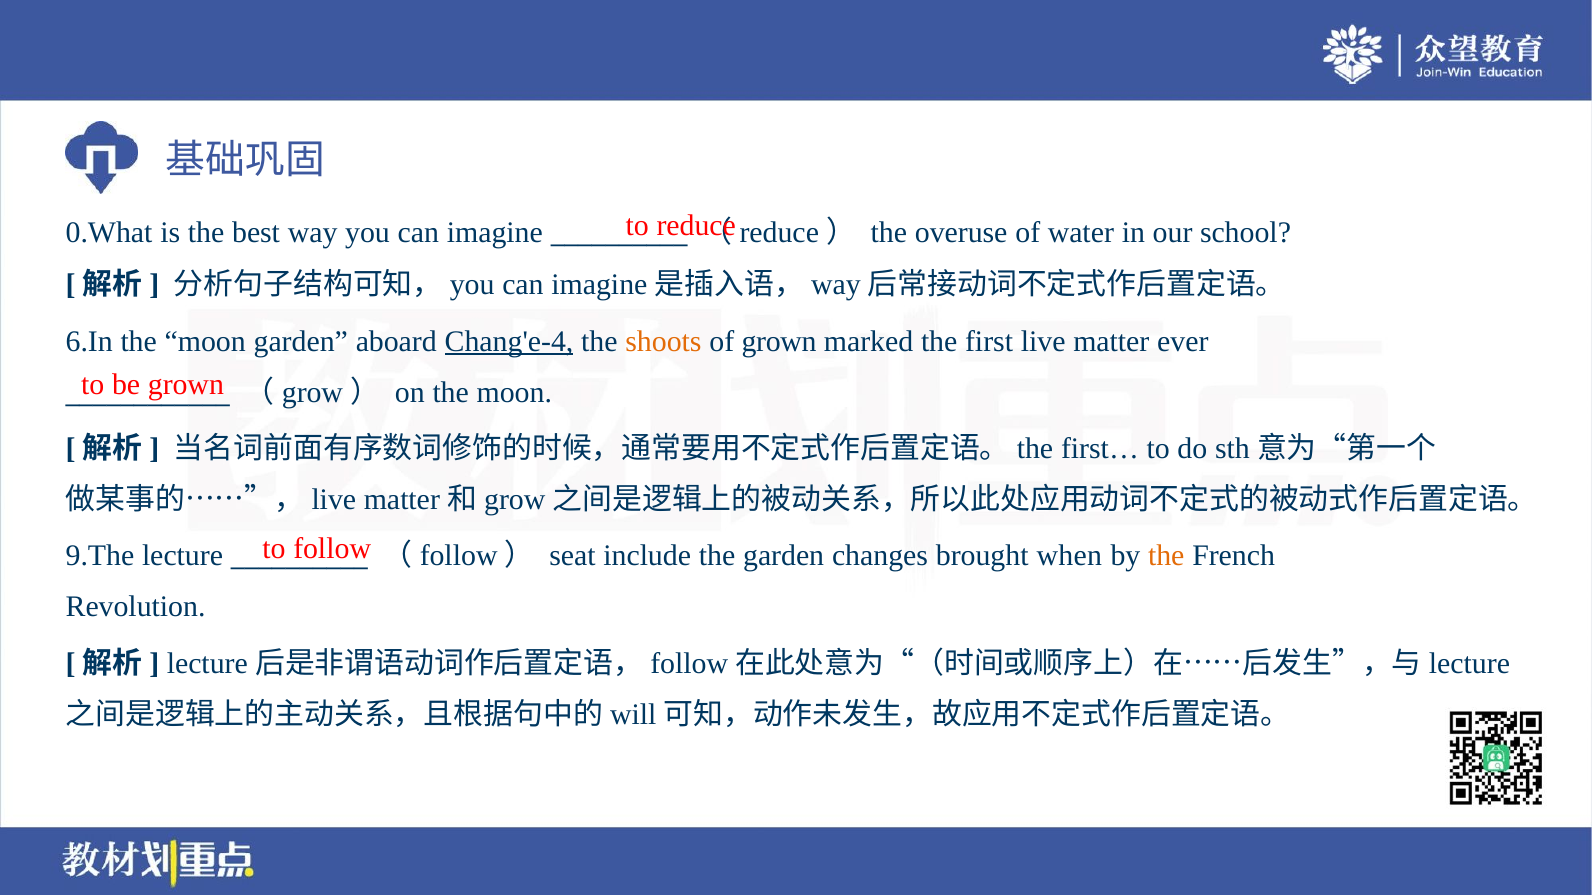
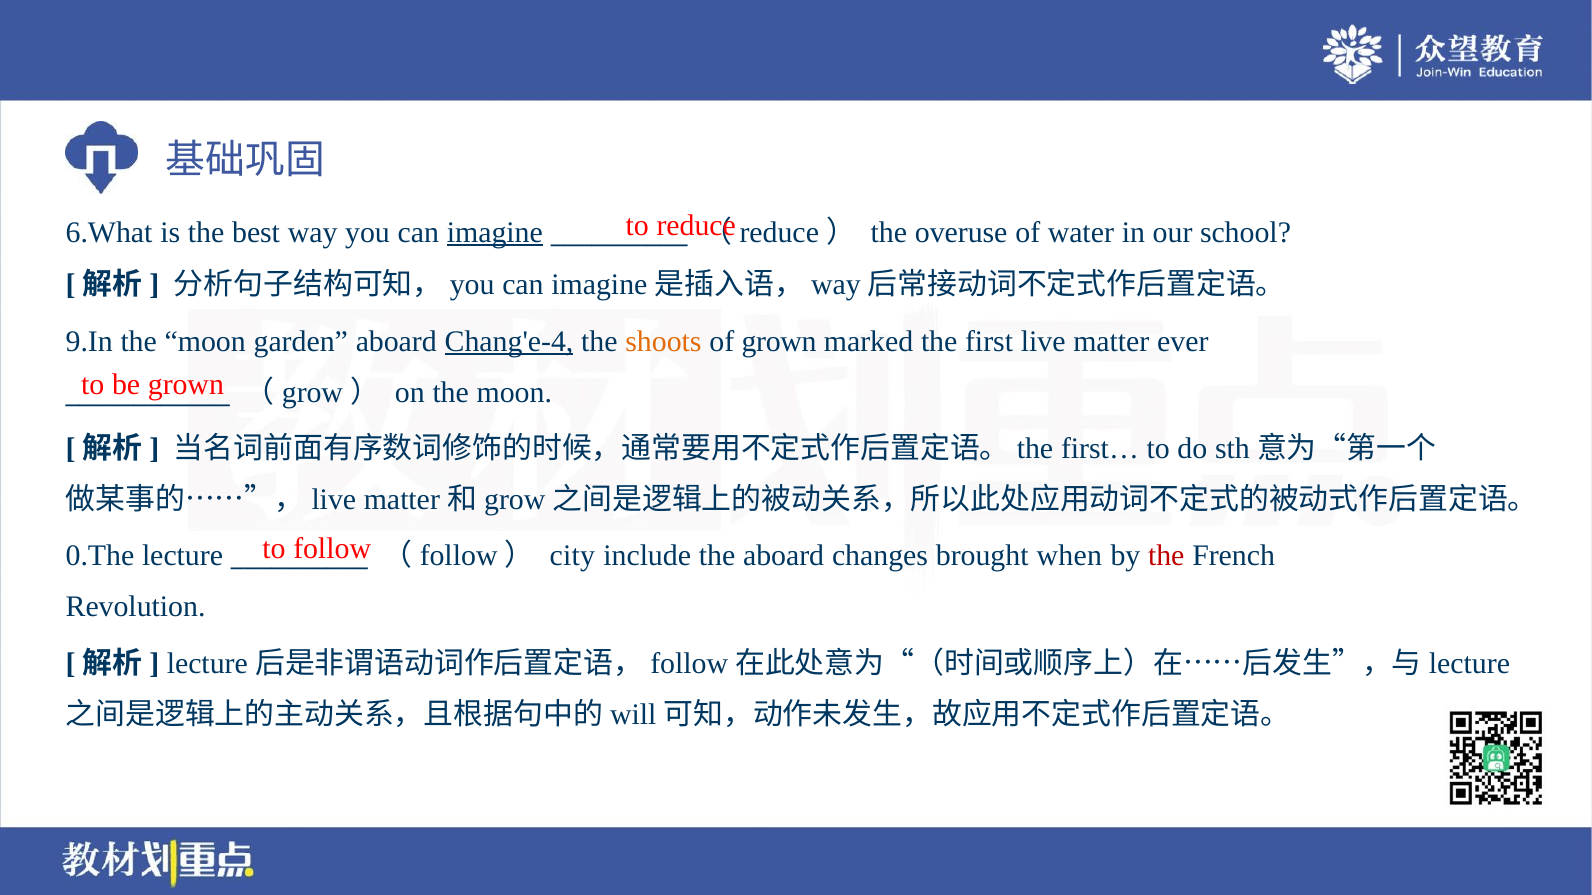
0.What: 0.What -> 6.What (109, 233)
imagine underline: none -> present (495, 233)
6.In: 6.In -> 9.In (89, 342)
9.The: 9.The -> 0.The (100, 556)
seat: seat -> city (572, 556)
the garden: garden -> aboard (784, 556)
the colour: orange -> red (1166, 556)
